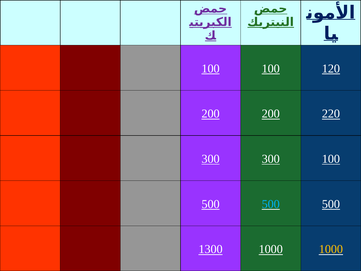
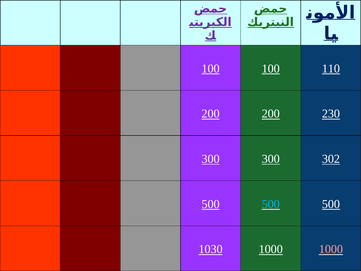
120: 120 -> 110 (331, 69)
220: 220 -> 230 (331, 114)
300 100: 100 -> 302 (331, 159)
1300: 1300 -> 1030 (211, 249)
1000 colour: yellow -> pink (331, 249)
